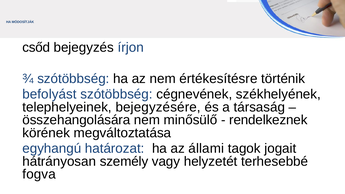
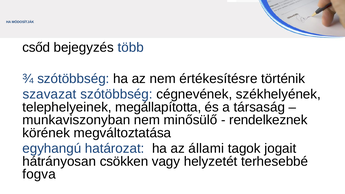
írjon: írjon -> több (131, 48)
befolyást: befolyást -> szavazat (49, 94)
bejegyzésére: bejegyzésére -> megállapította (158, 107)
összehangolására: összehangolására -> munkaviszonyban (76, 120)
személy: személy -> csökken (124, 161)
